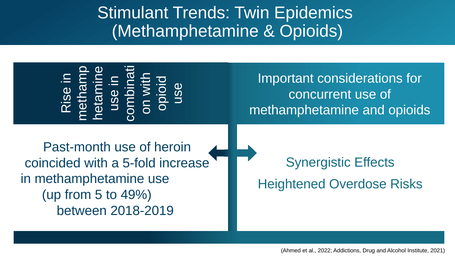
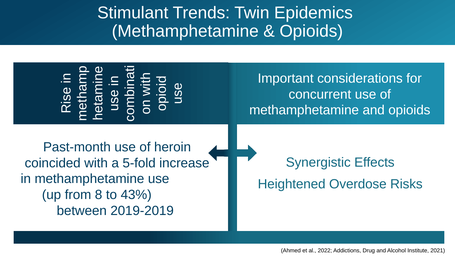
5: 5 -> 8 (99, 195)
49%: 49% -> 43% (136, 195)
2018-2019: 2018-2019 -> 2019-2019 (142, 211)
